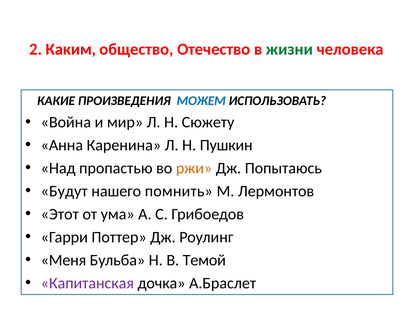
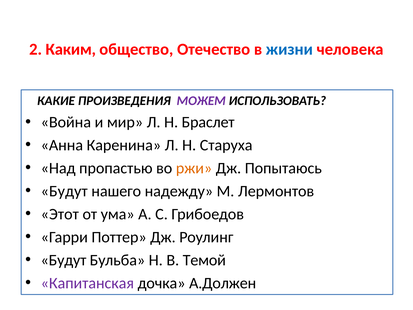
жизни colour: green -> blue (289, 49)
МОЖЕМ colour: blue -> purple (201, 101)
Сюжету: Сюжету -> Браслет (208, 122)
Пушкин: Пушкин -> Старуха (226, 145)
помнить: помнить -> надежду (179, 191)
Меня: Меня -> Будут (64, 260)
А.Браслет: А.Браслет -> А.Должен (223, 283)
